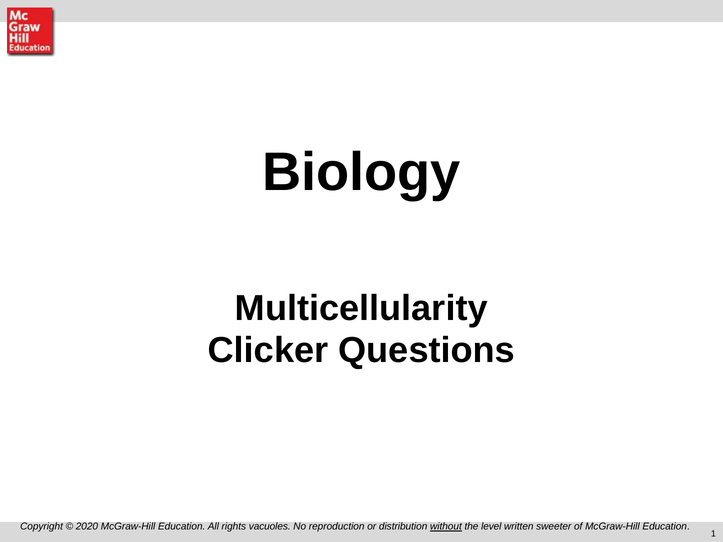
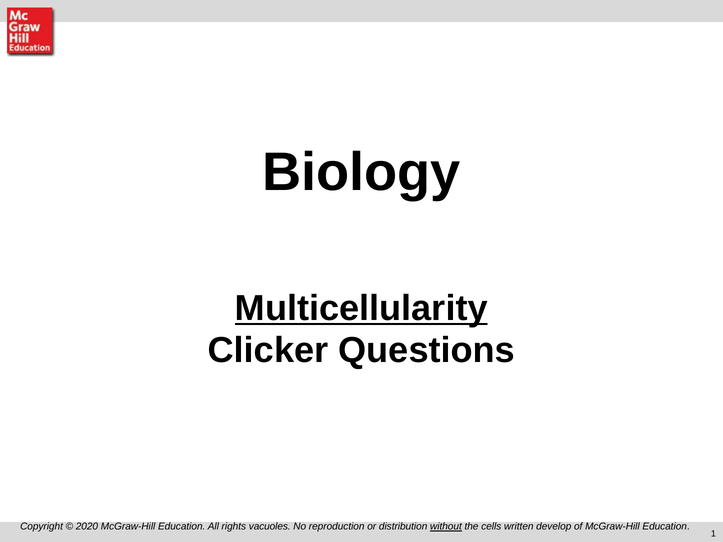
Multicellularity underline: none -> present (361, 309)
level: level -> cells (491, 527)
sweeter: sweeter -> develop (554, 527)
